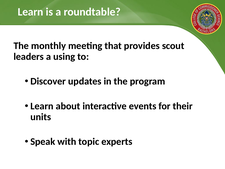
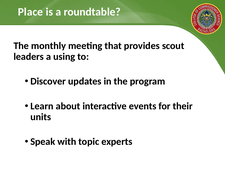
Learn: Learn -> Place (30, 12)
